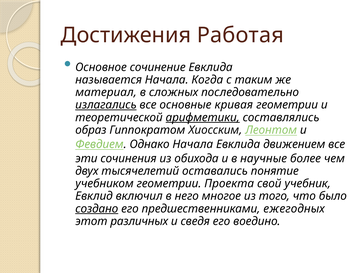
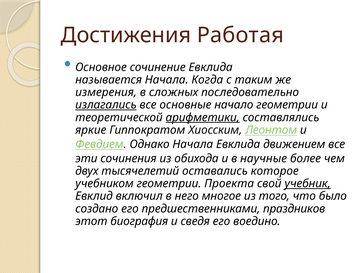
материал: материал -> измерения (106, 92)
кривая: кривая -> начало (234, 105)
образ: образ -> яркие (91, 130)
понятие: понятие -> которое (275, 171)
учебник underline: none -> present (308, 184)
создано underline: present -> none (97, 209)
ежегодных: ежегодных -> праздников (294, 209)
различных: различных -> биография (139, 221)
